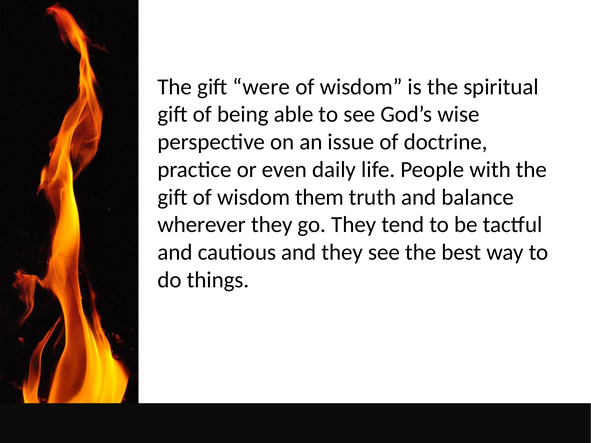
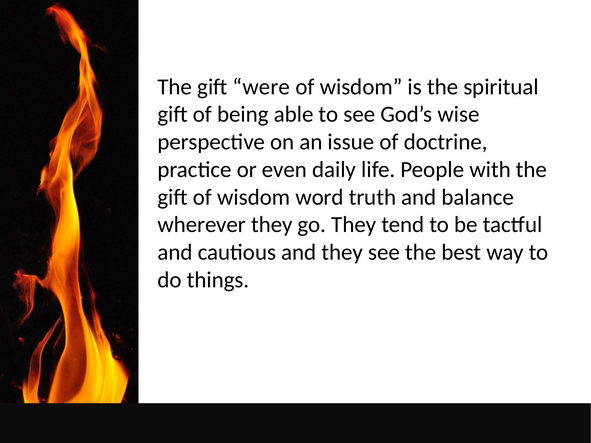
them: them -> word (319, 197)
